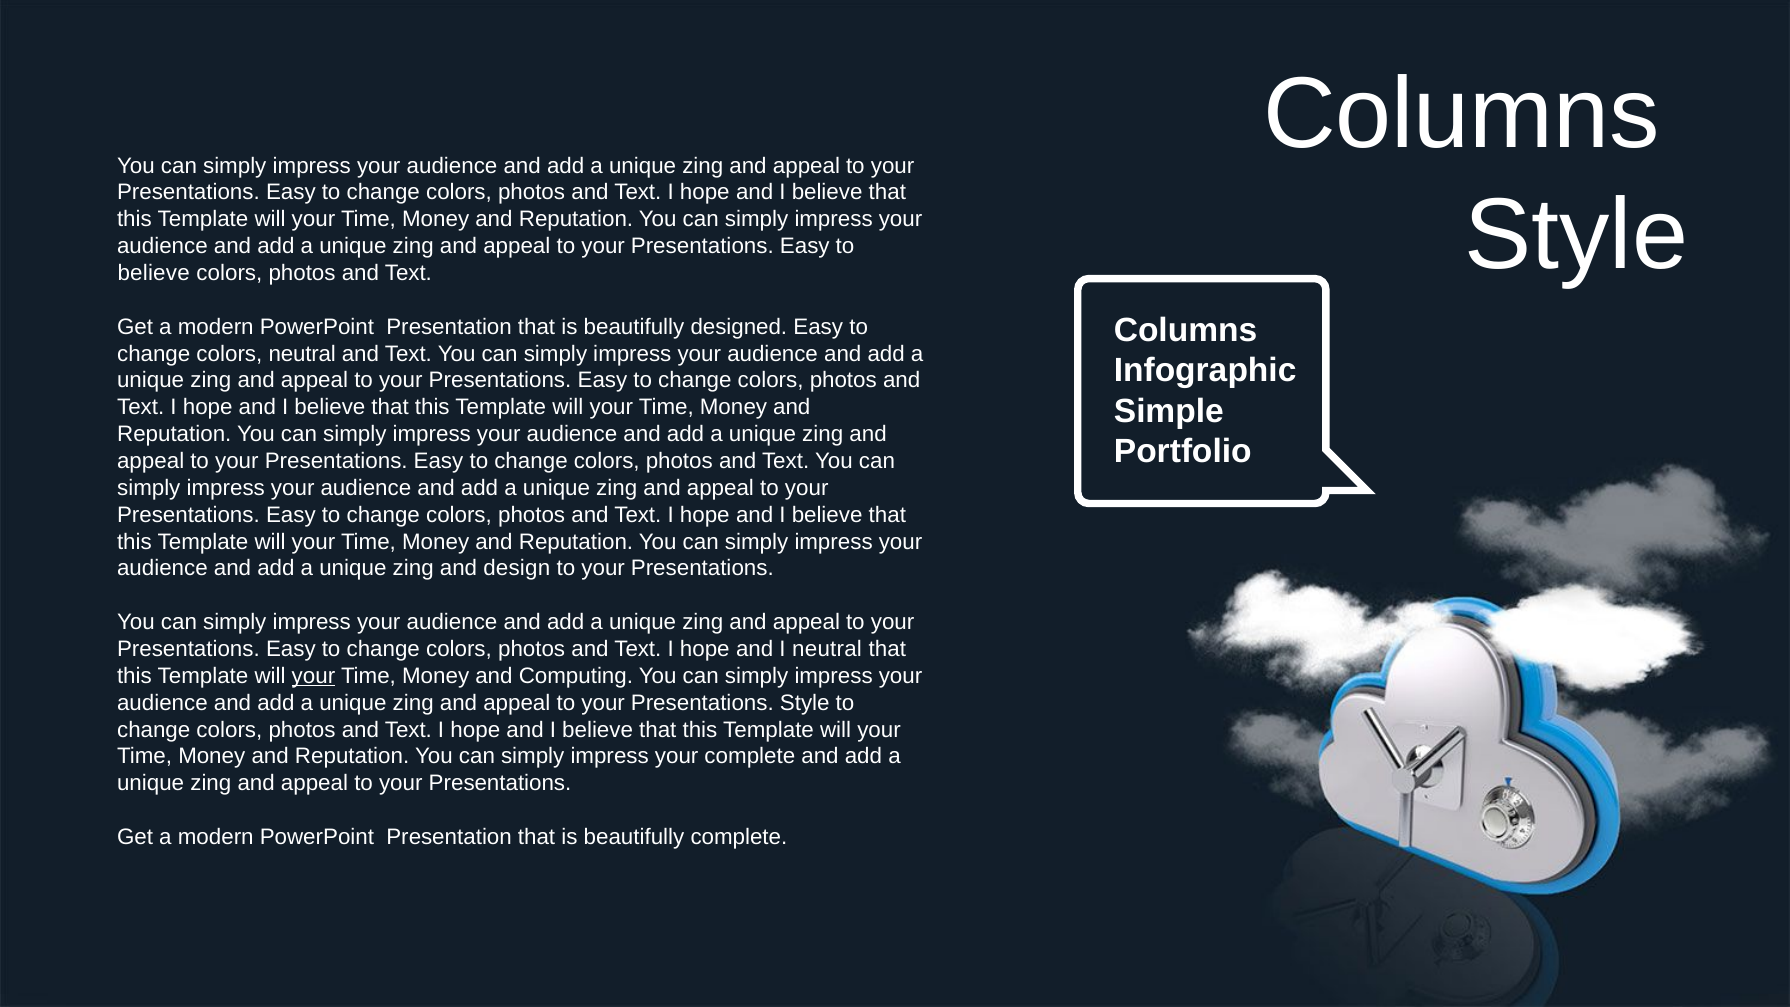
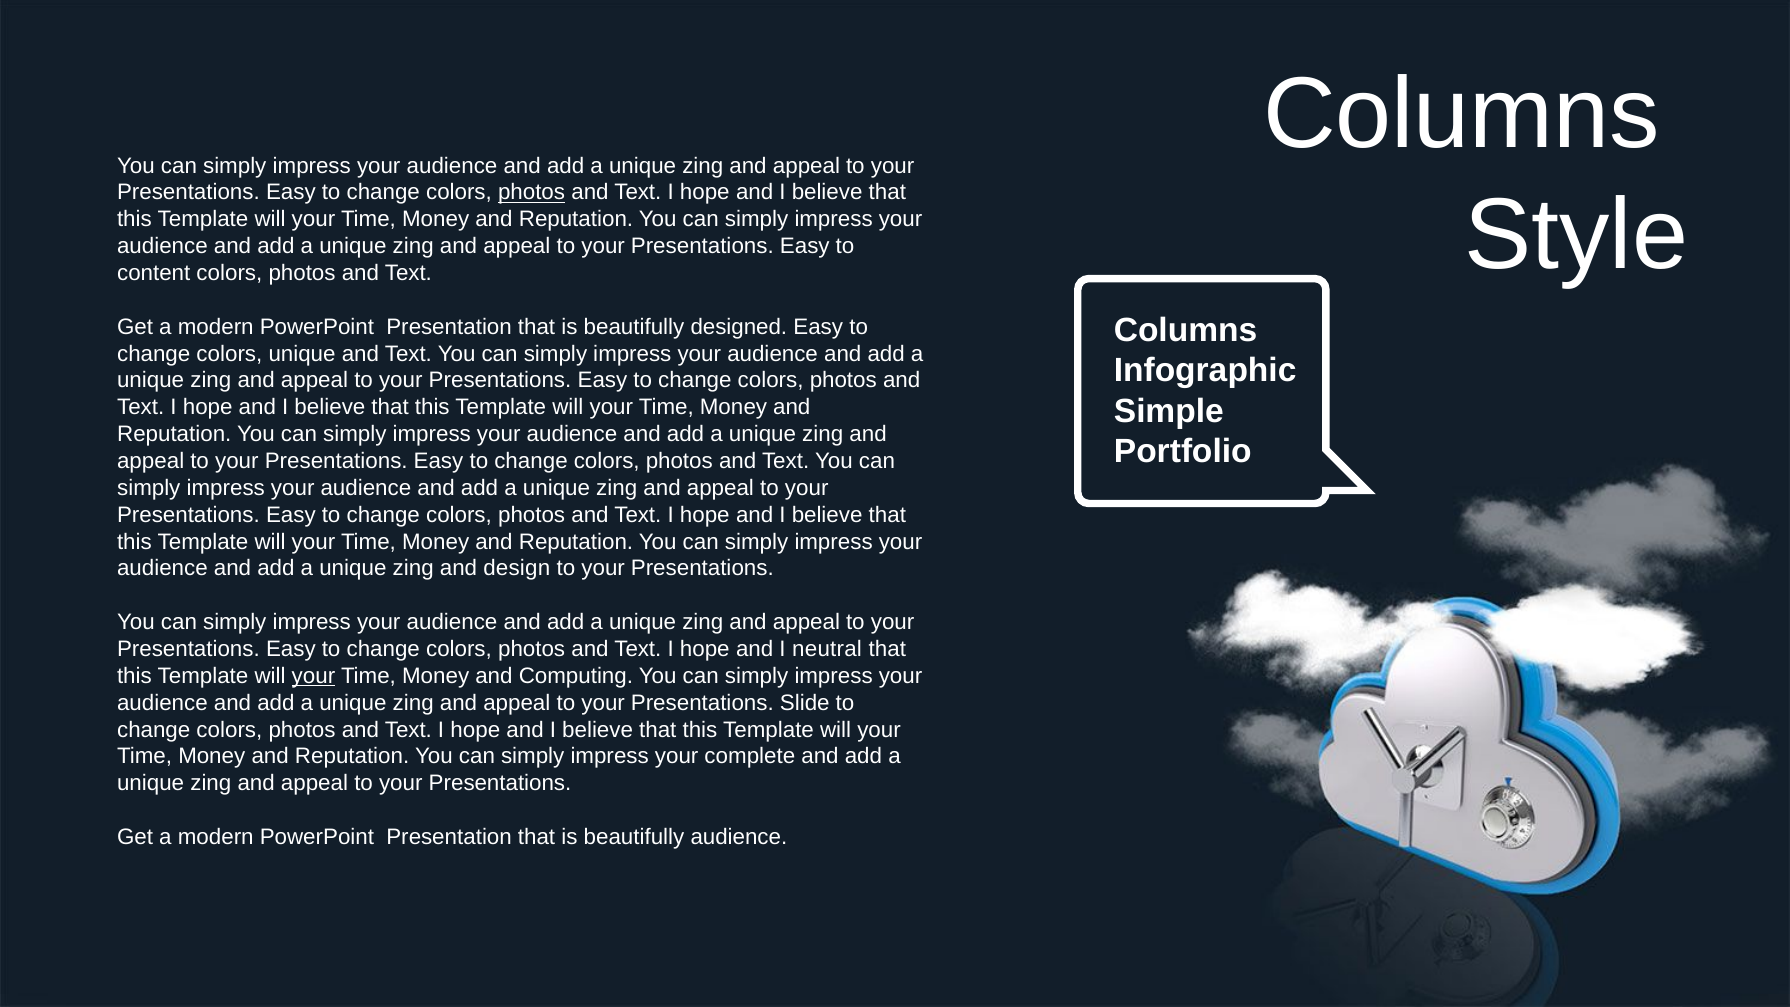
photos underline: none -> present (532, 193)
believe: believe -> content (154, 273)
colors neutral: neutral -> unique (302, 354)
Presentations Style: Style -> Slide (805, 703)
beautifully complete: complete -> audience (739, 837)
